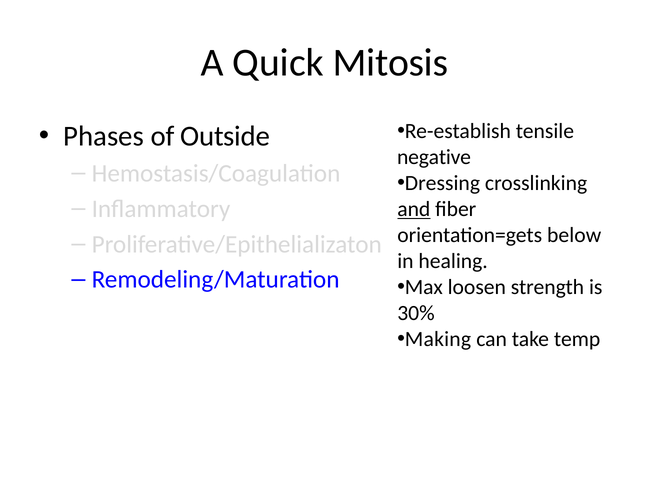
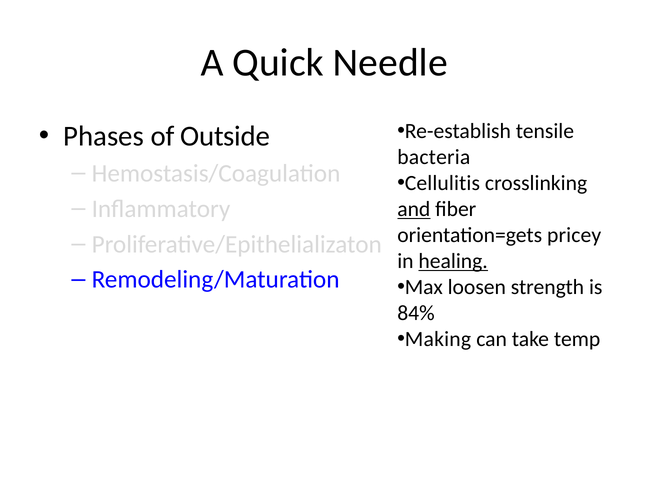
Mitosis: Mitosis -> Needle (390, 63)
negative: negative -> bacteria (434, 157)
Dressing: Dressing -> Cellulitis (442, 183)
below: below -> pricey (574, 235)
healing underline: none -> present (453, 261)
30%: 30% -> 84% (416, 313)
